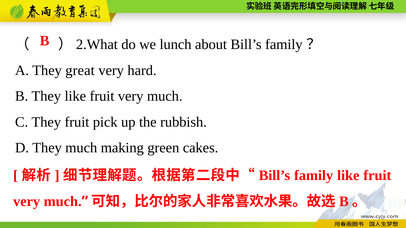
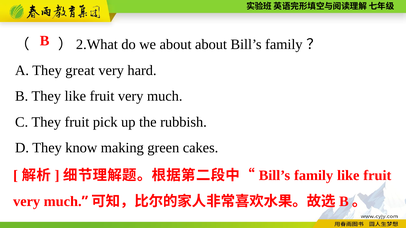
we lunch: lunch -> about (176, 45)
They much: much -> know (81, 148)
